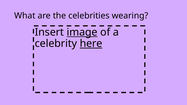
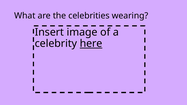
image underline: present -> none (82, 32)
